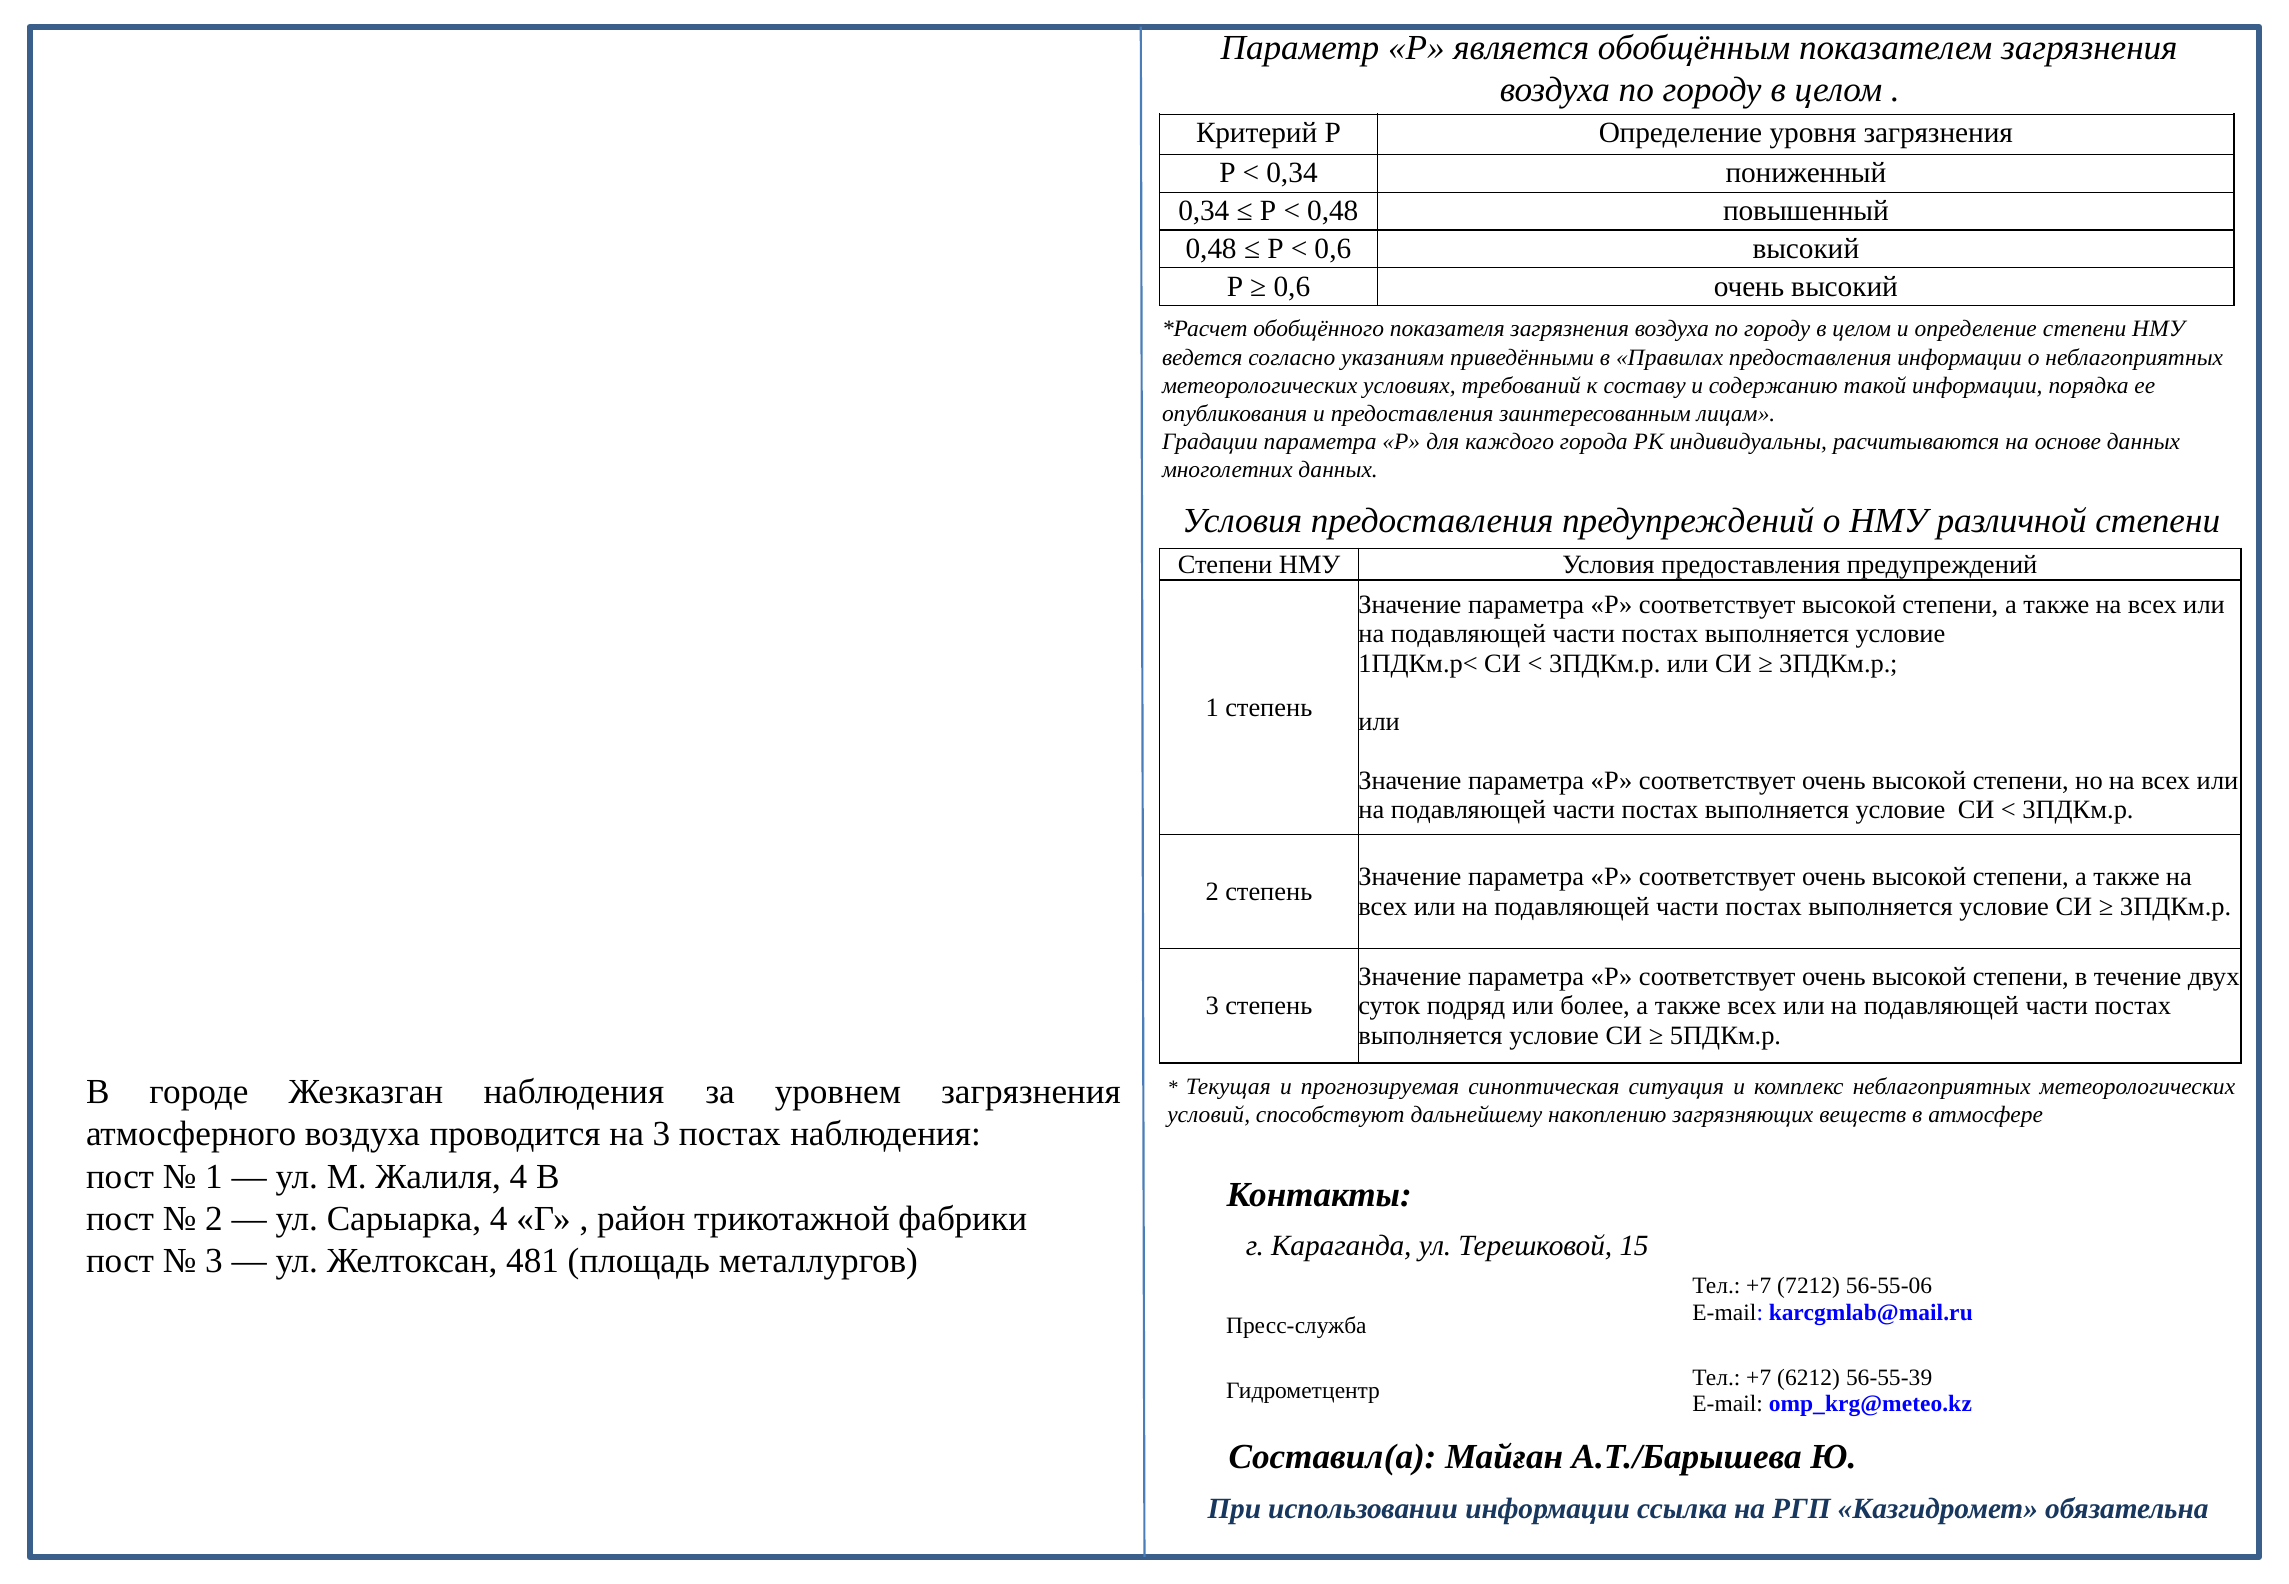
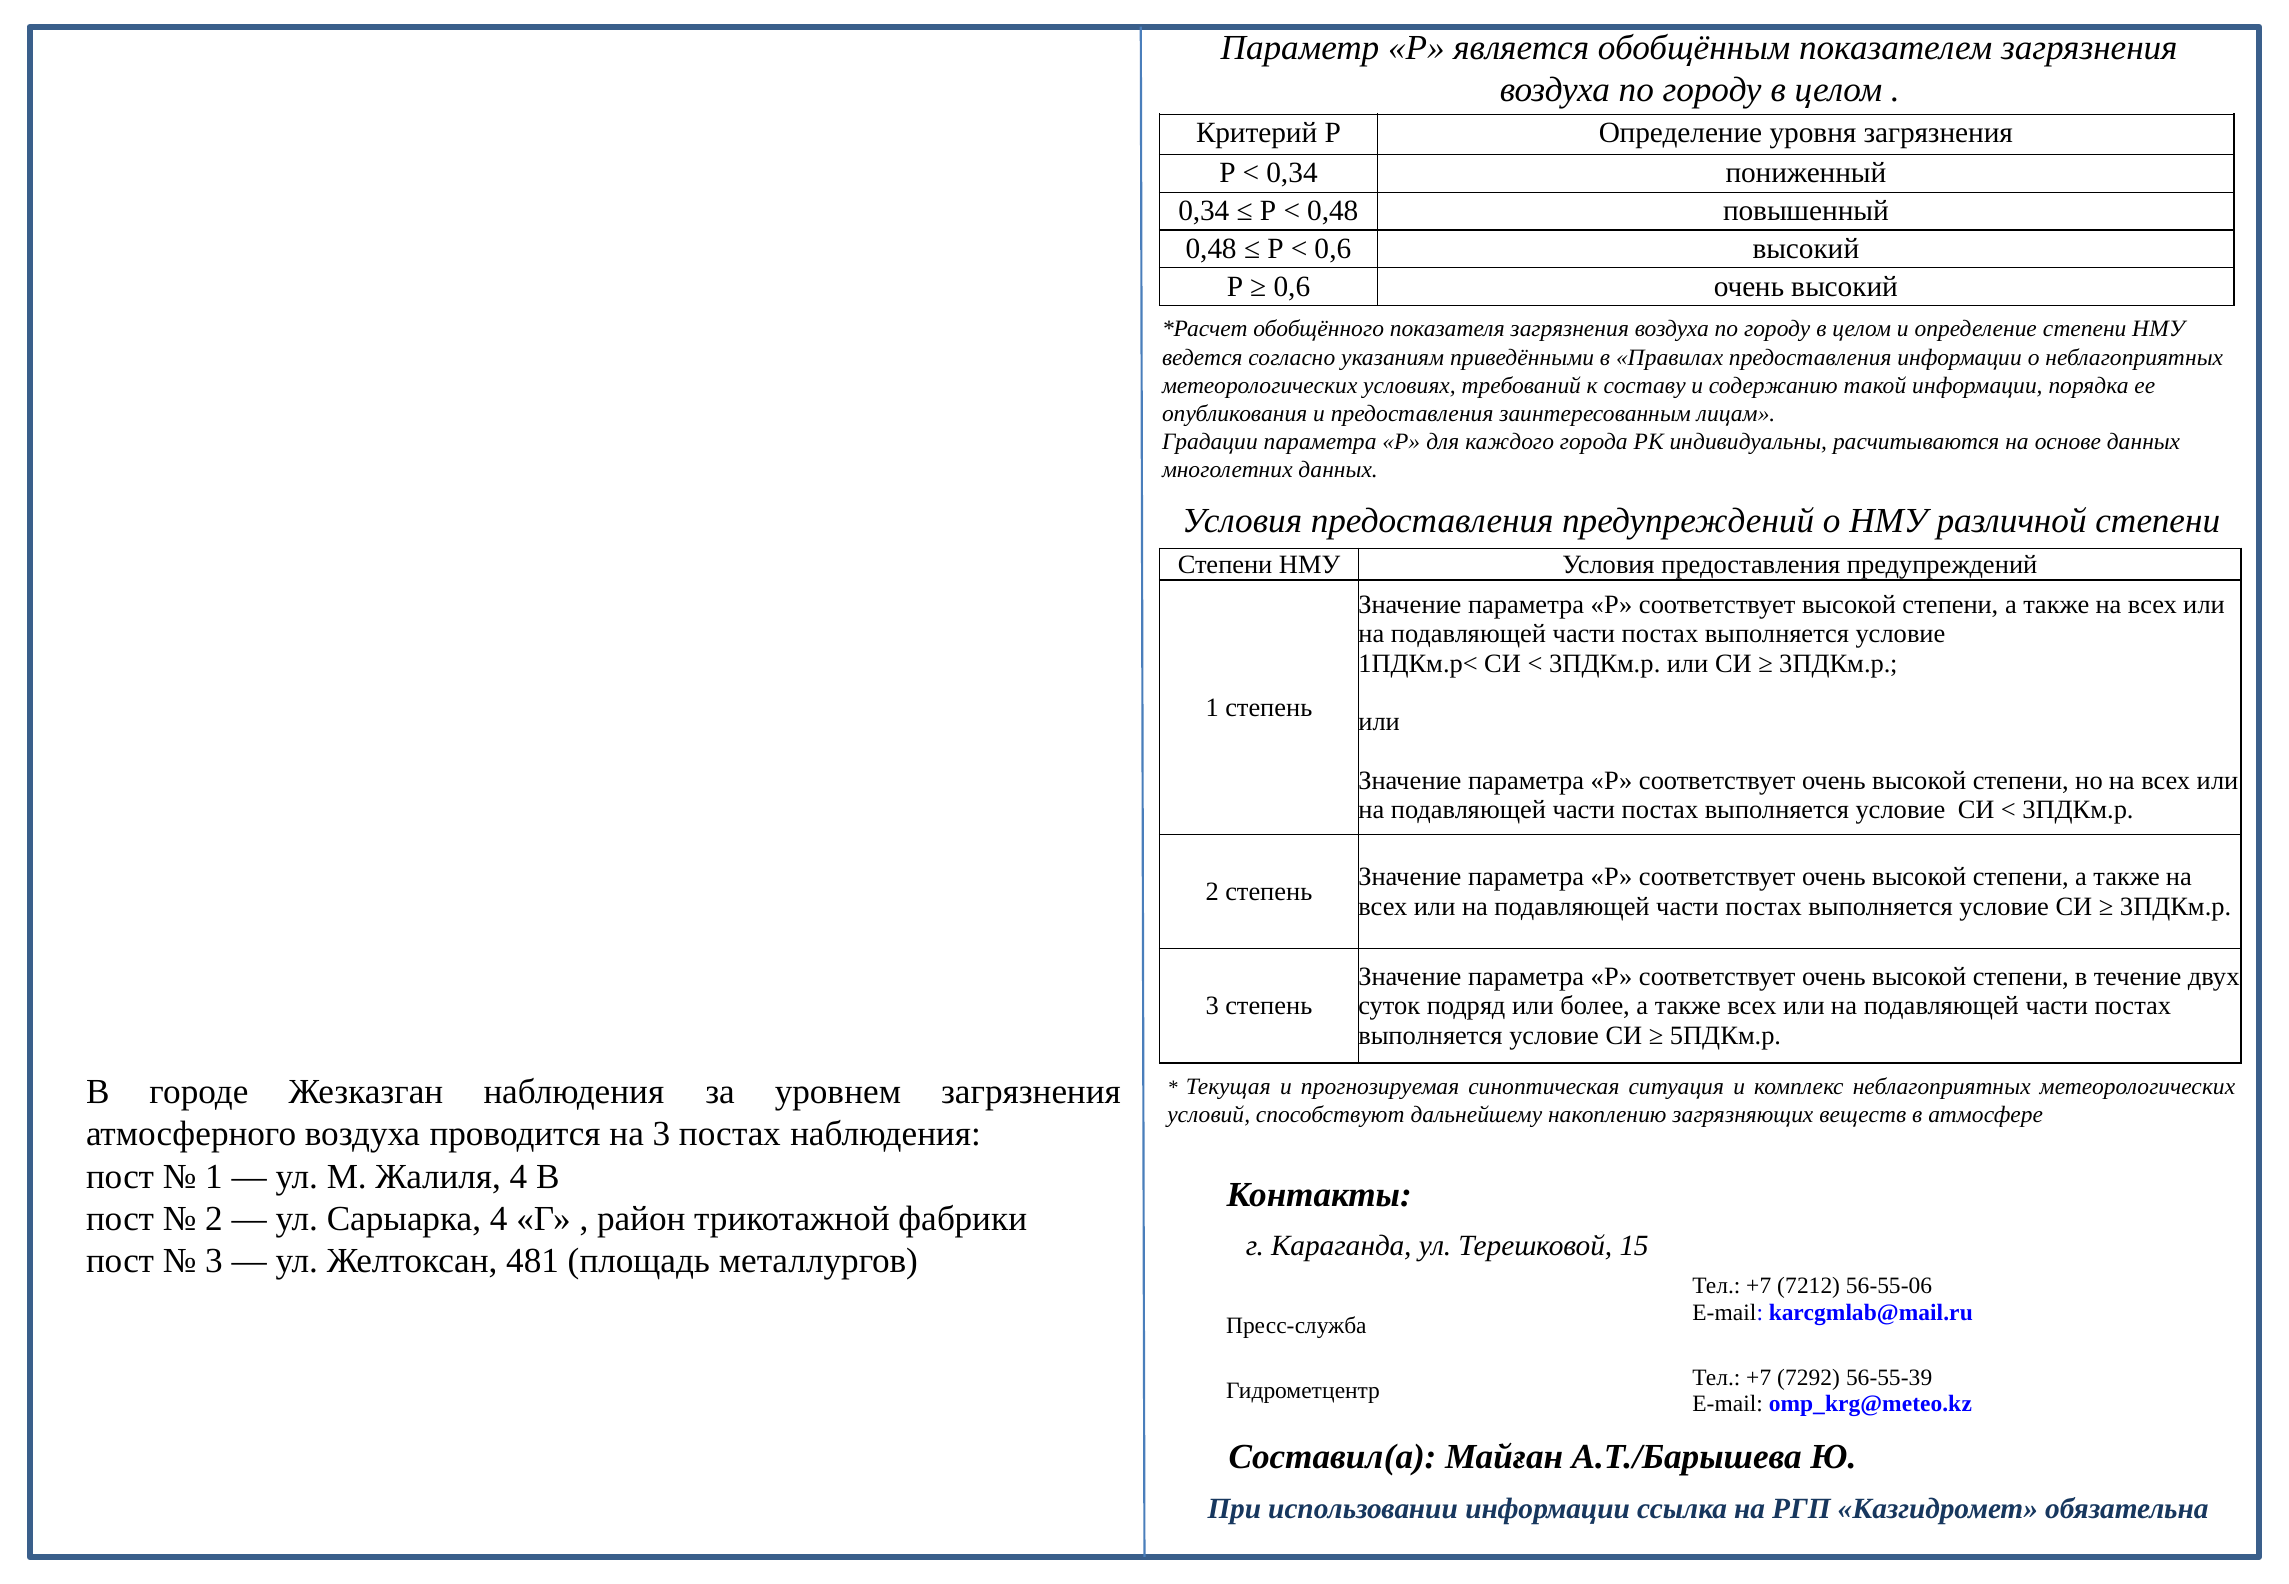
6212: 6212 -> 7292 (1809, 1378)
